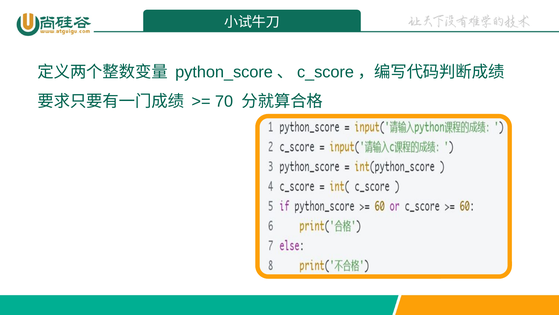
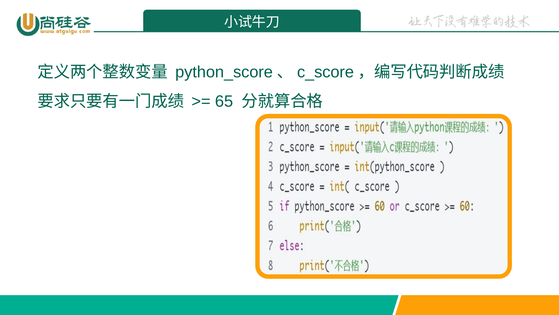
70: 70 -> 65 (224, 101)
